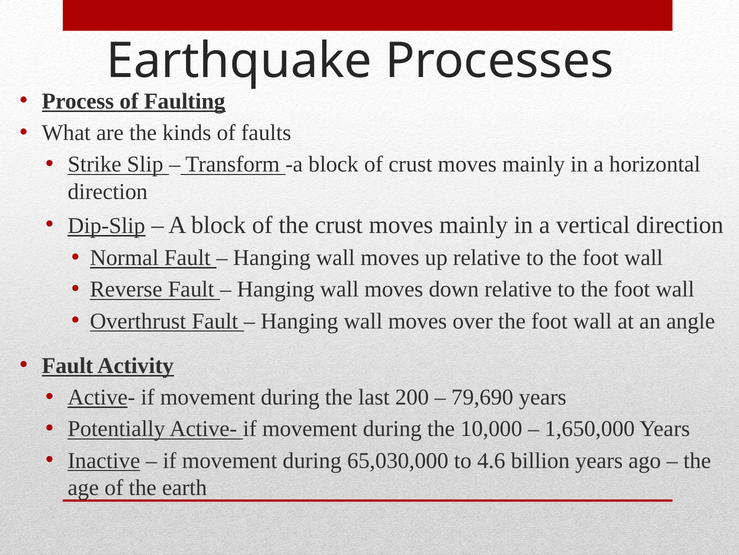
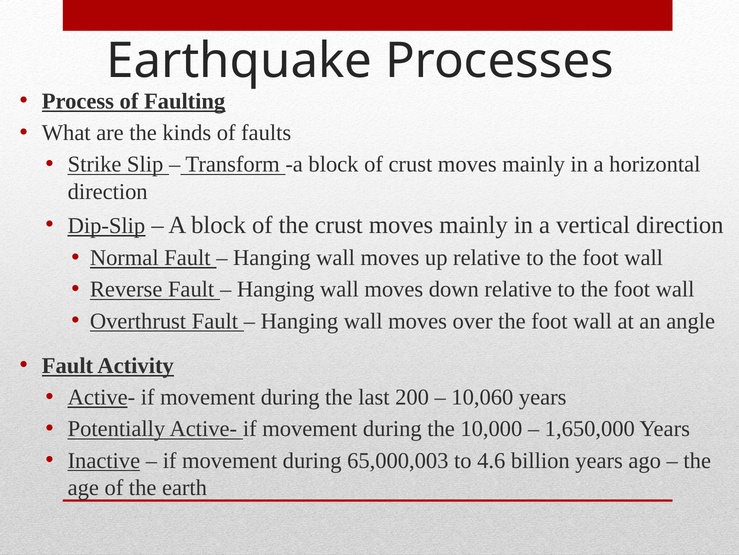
79,690: 79,690 -> 10,060 (482, 397)
65,030,000: 65,030,000 -> 65,000,003 (398, 460)
